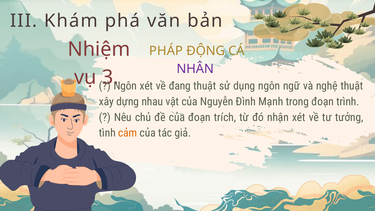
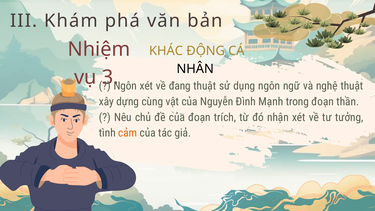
PHÁP: PHÁP -> KHÁC (166, 51)
NHÂN colour: purple -> black (195, 69)
nhau: nhau -> cùng (152, 102)
trình: trình -> thần (348, 102)
